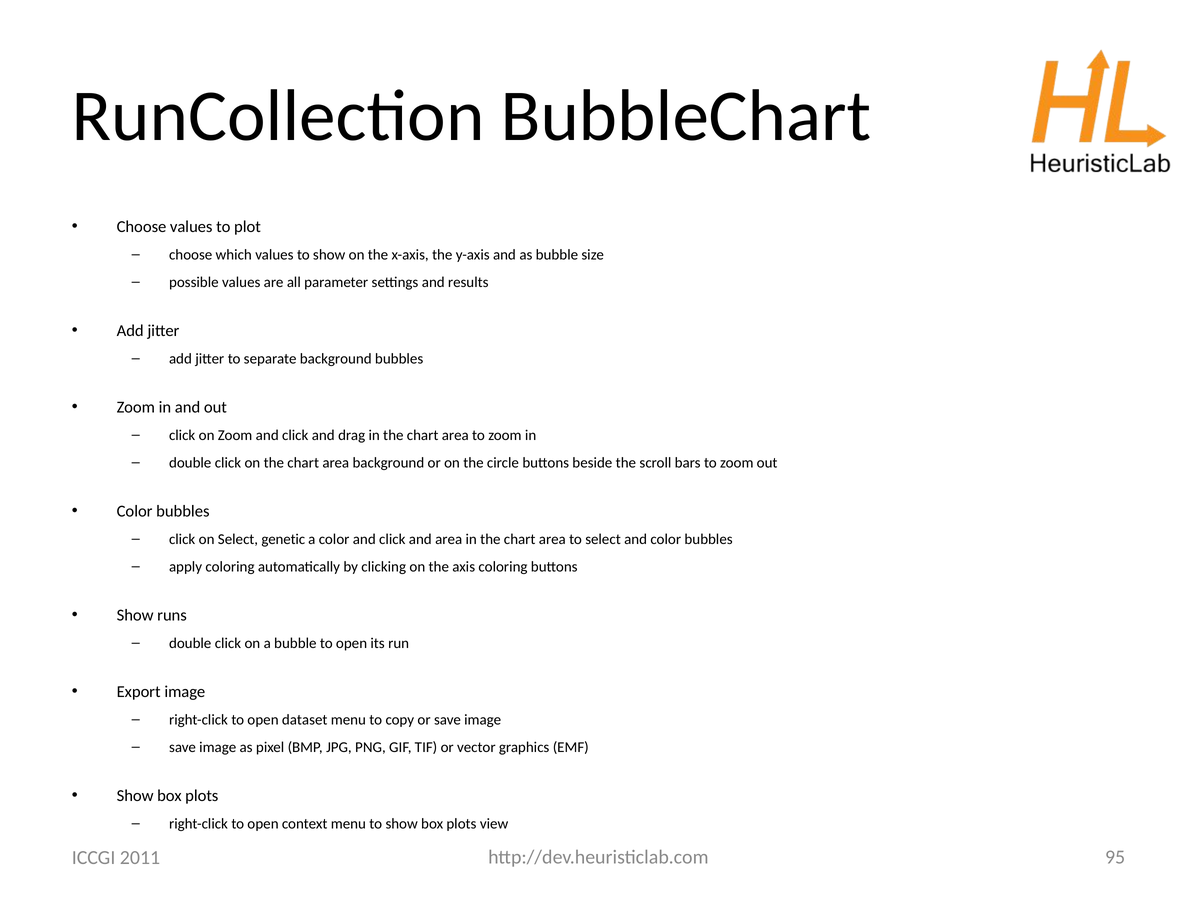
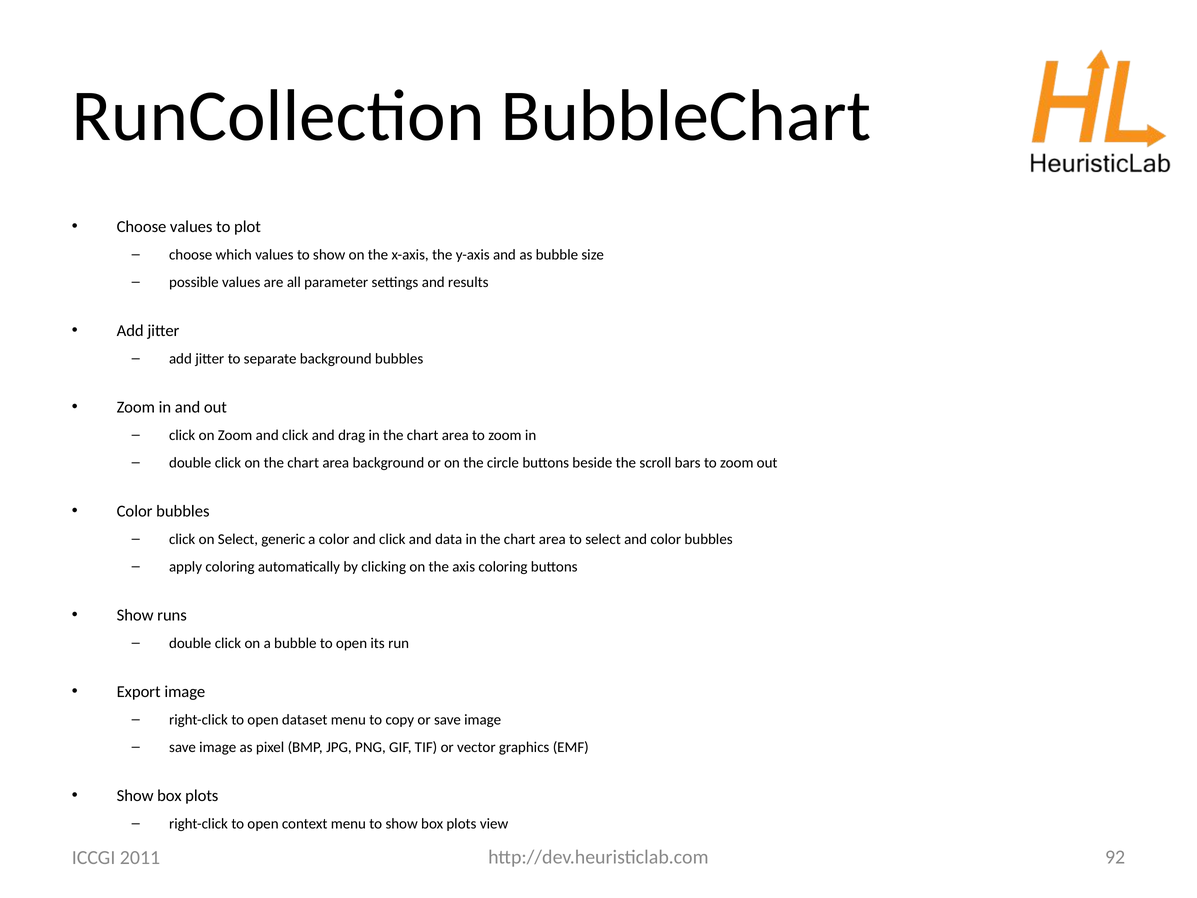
genetic: genetic -> generic (283, 539)
and area: area -> data (449, 539)
95: 95 -> 92 (1115, 857)
